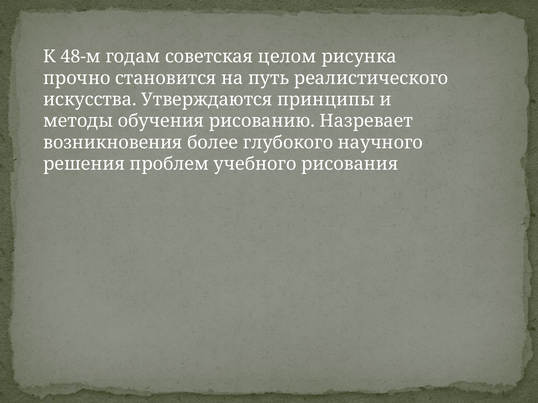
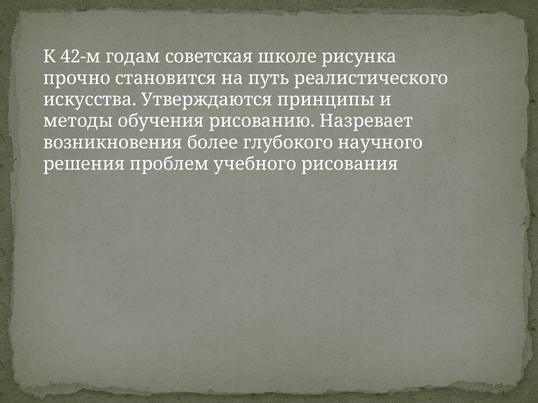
48-м: 48-м -> 42-м (81, 57)
целом: целом -> школе (287, 57)
